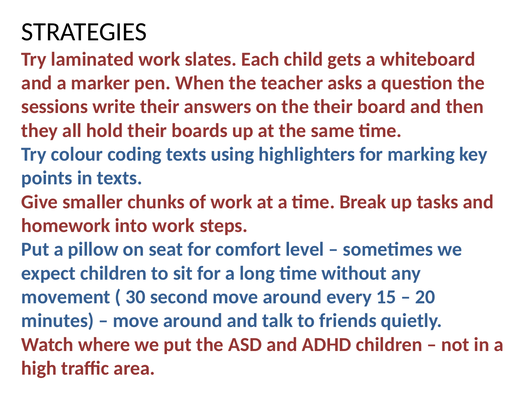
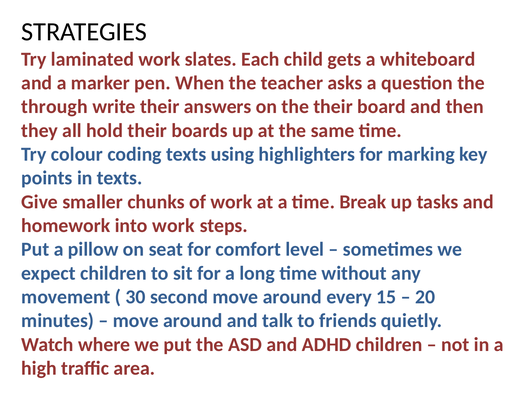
sessions: sessions -> through (54, 107)
